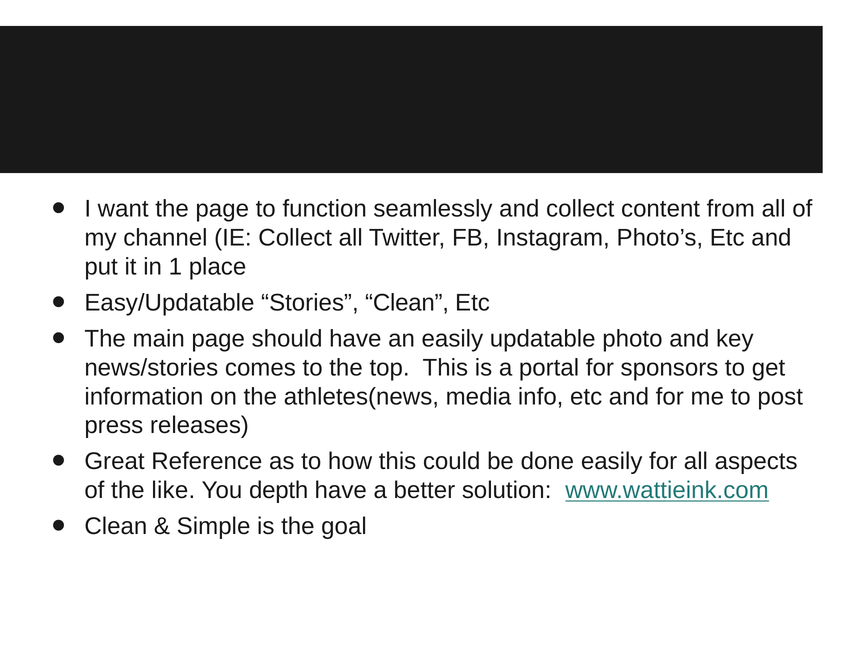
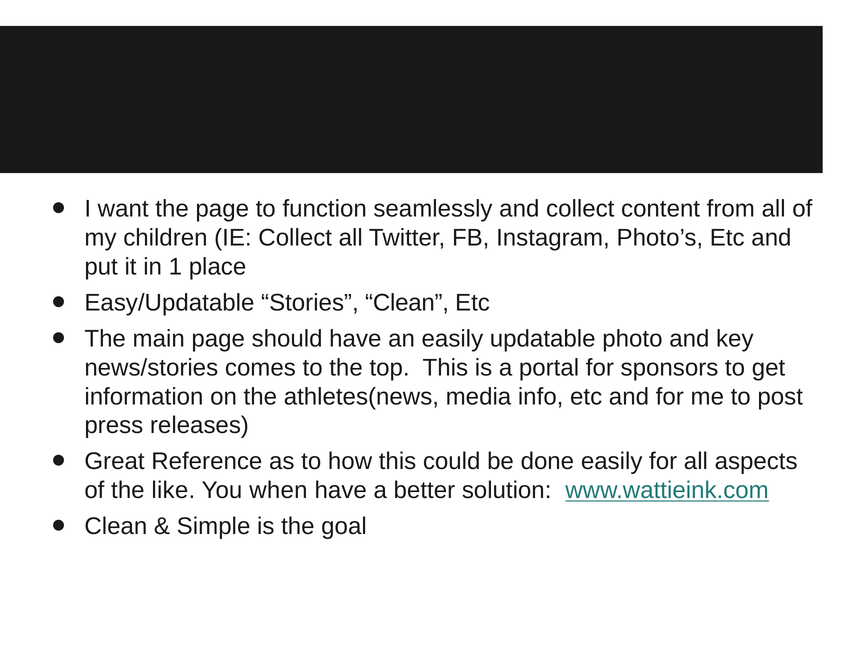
channel: channel -> children (165, 238)
depth: depth -> when (278, 491)
